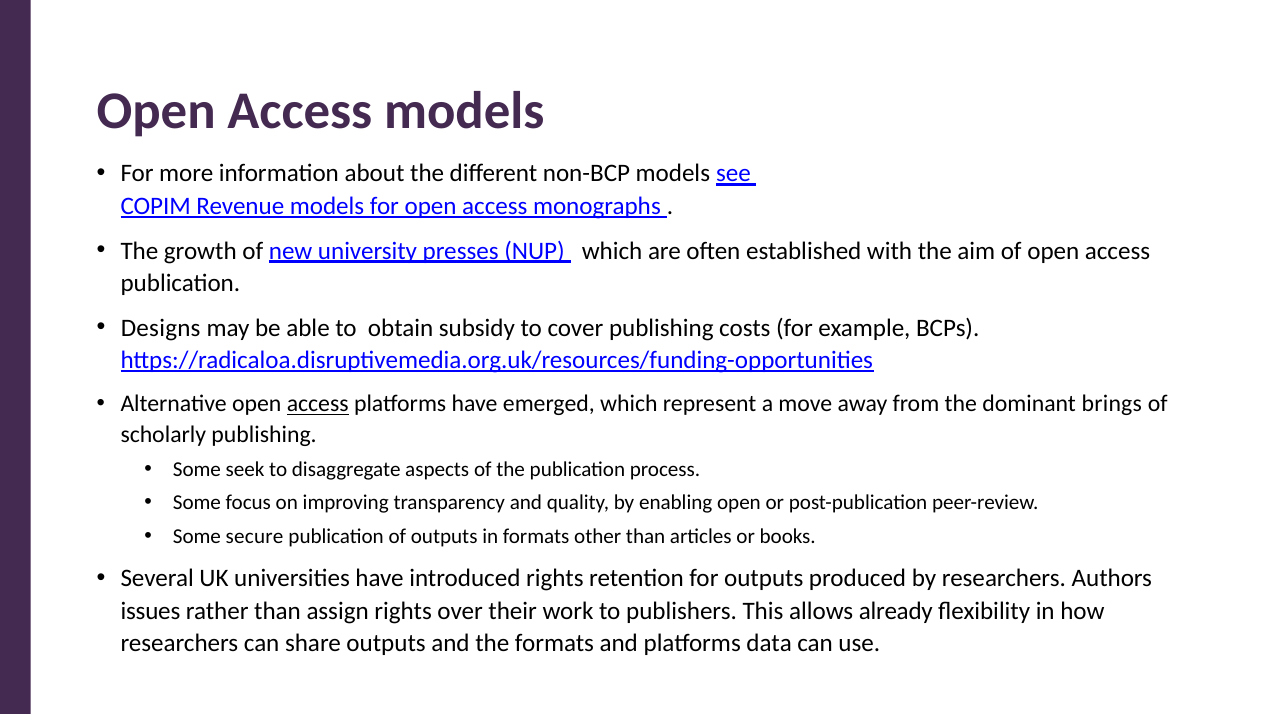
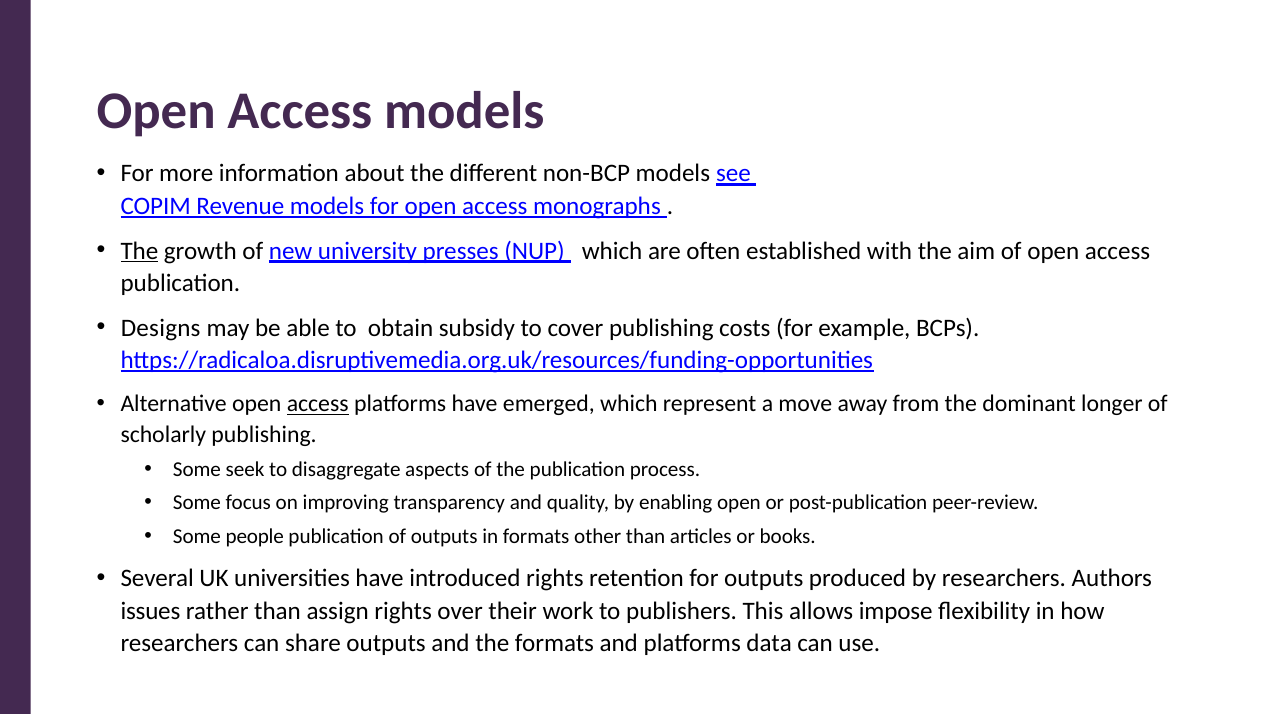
The underline: none -> present (139, 251)
brings: brings -> longer (1112, 404)
secure: secure -> people (255, 536)
already: already -> impose (896, 611)
